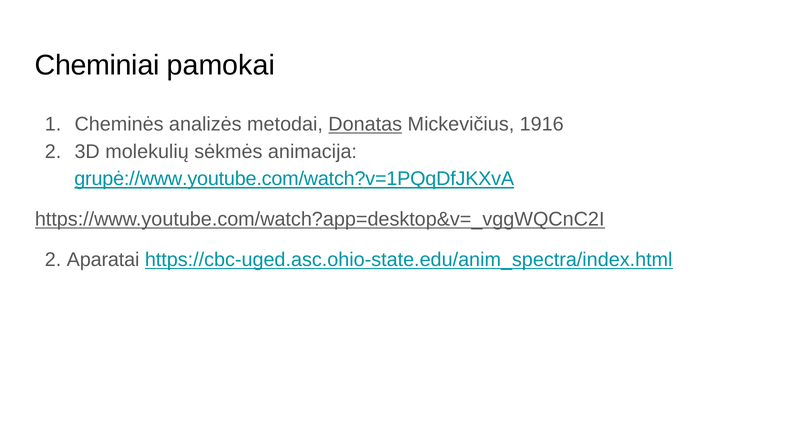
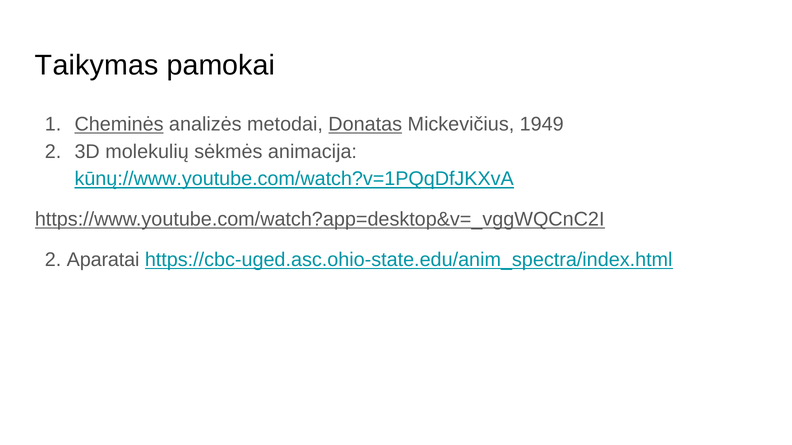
Cheminiai: Cheminiai -> Taikymas (97, 66)
Cheminės underline: none -> present (119, 125)
1916: 1916 -> 1949 (542, 125)
grupė://www.youtube.com/watch?v=1PQqDfJKXvA: grupė://www.youtube.com/watch?v=1PQqDfJKXvA -> kūnų://www.youtube.com/watch?v=1PQqDfJKXvA (294, 179)
